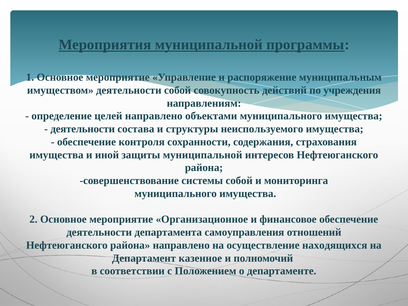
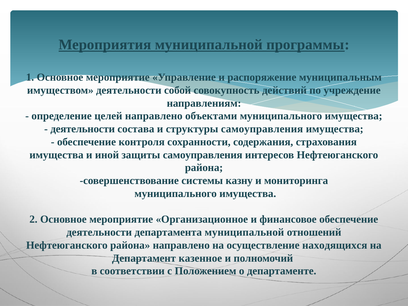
учреждения: учреждения -> учреждение (352, 90)
структуры неиспользуемого: неиспользуемого -> самоуправления (262, 129)
защиты муниципальной: муниципальной -> самоуправления (203, 155)
системы собой: собой -> казну (239, 181)
департамента самоуправления: самоуправления -> муниципальной (244, 232)
